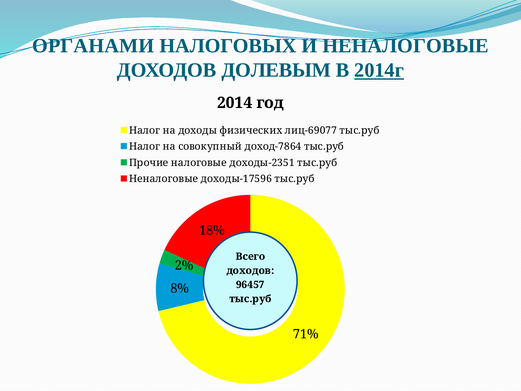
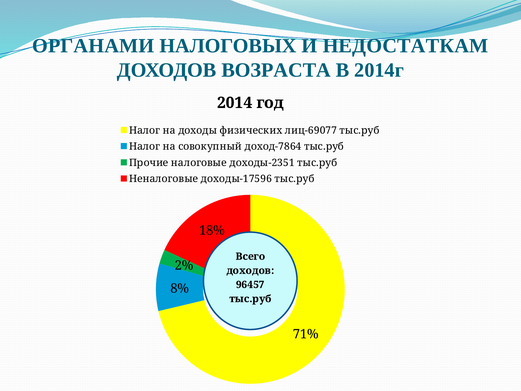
И НЕНАЛОГОВЫЕ: НЕНАЛОГОВЫЕ -> НЕДОСТАТКАМ (405, 46)
ДОЛЕВЫМ: ДОЛЕВЫМ -> ВОЗРАСТА (276, 70)
2014г underline: present -> none (379, 70)
